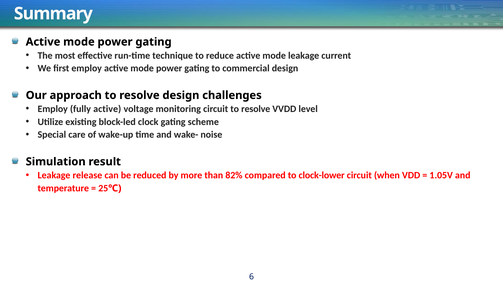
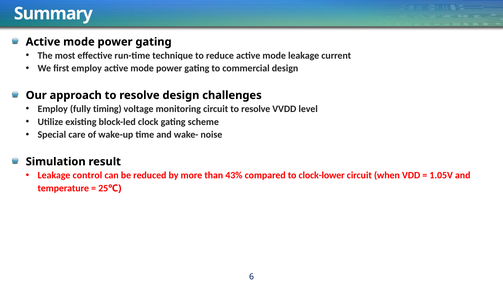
fully active: active -> timing (107, 109)
release: release -> control (87, 175)
82%: 82% -> 43% (234, 175)
